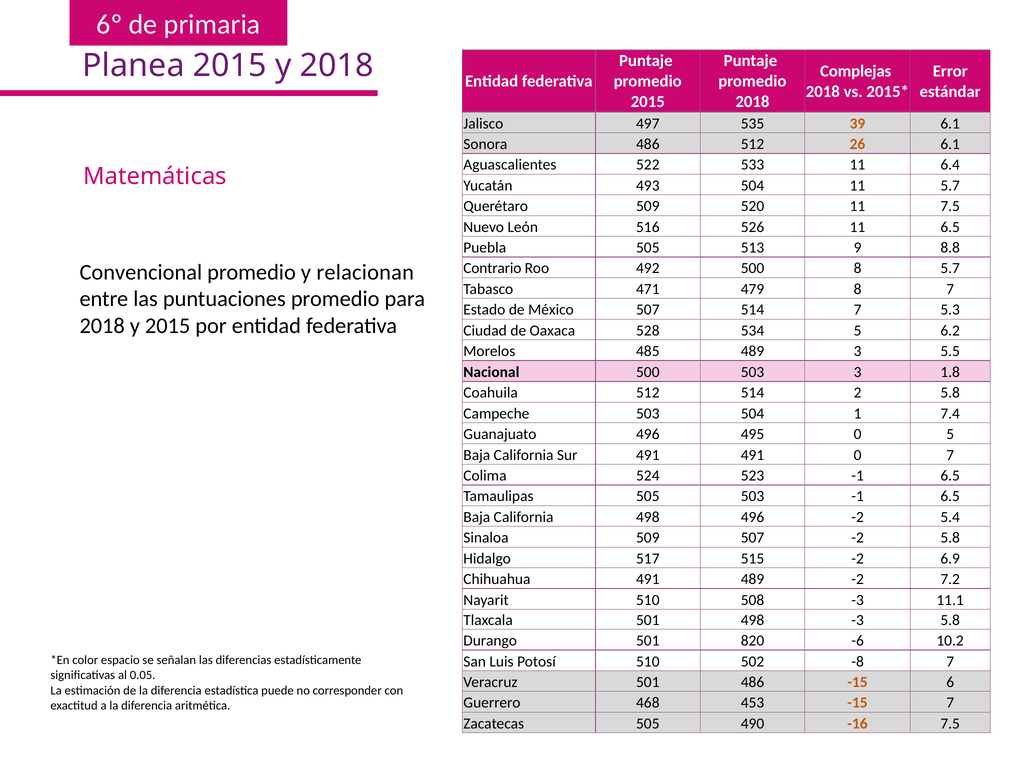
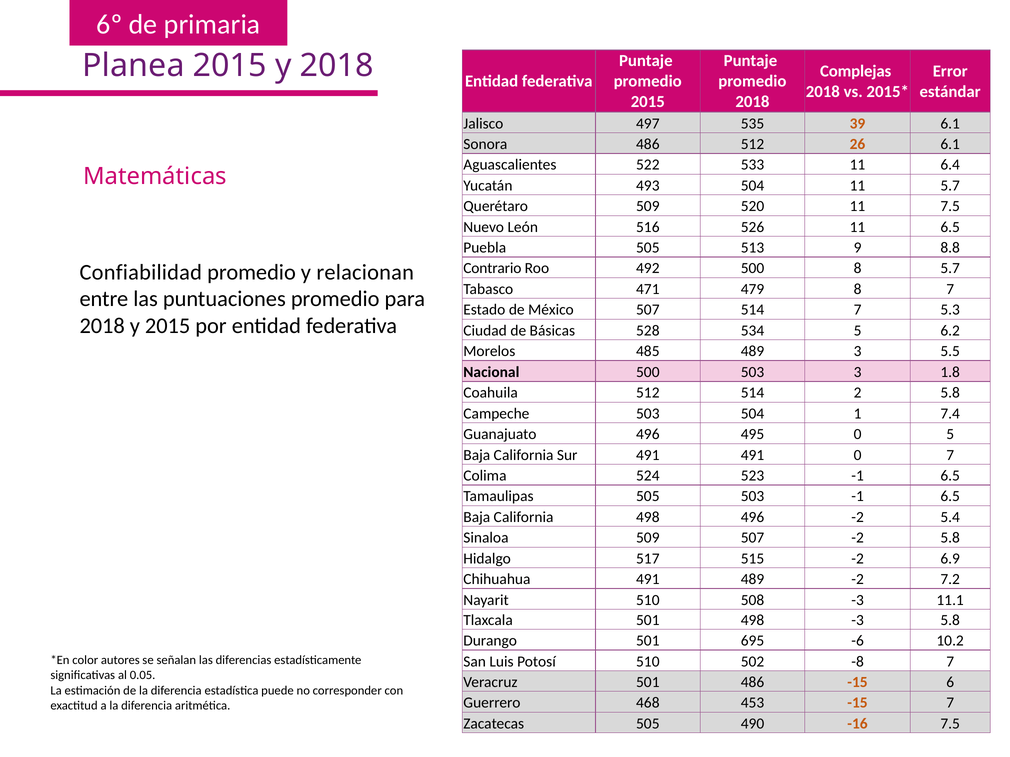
Convencional: Convencional -> Confiabilidad (141, 272)
Oaxaca: Oaxaca -> Básicas (552, 331)
820: 820 -> 695 (752, 641)
espacio: espacio -> autores (120, 661)
